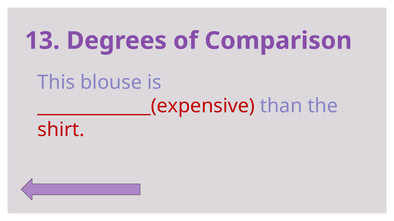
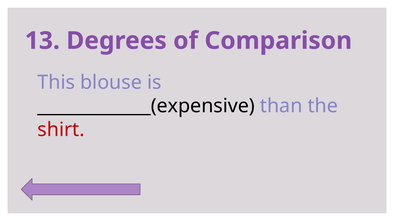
_____________(expensive colour: red -> black (146, 106)
